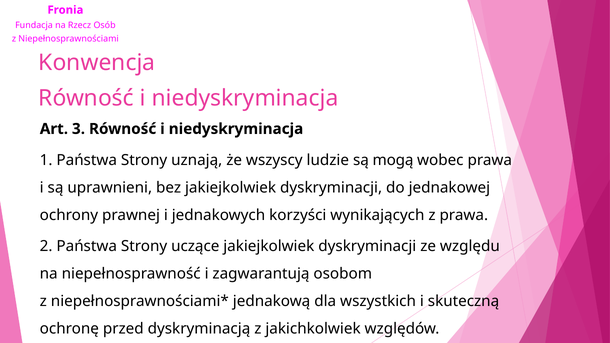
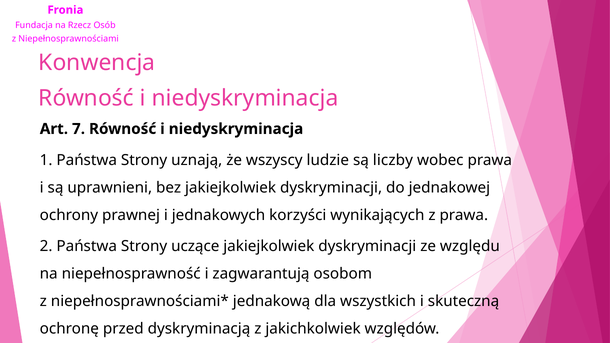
3: 3 -> 7 (79, 129)
mogą: mogą -> liczby (393, 160)
